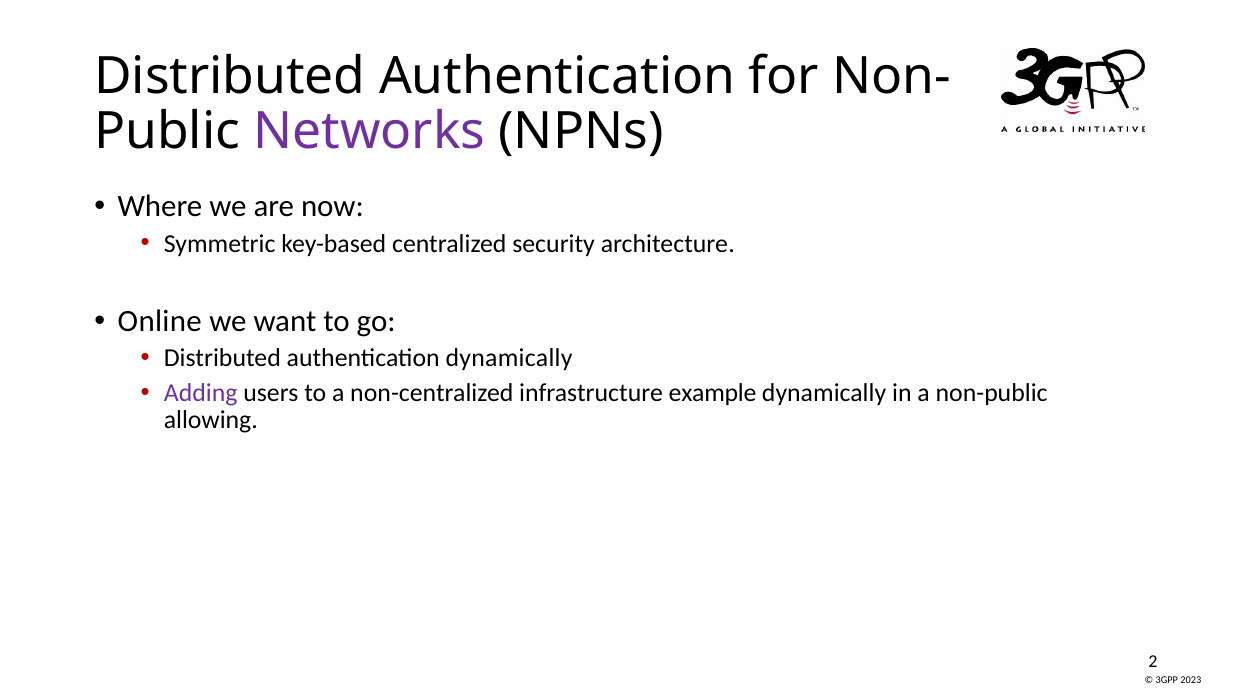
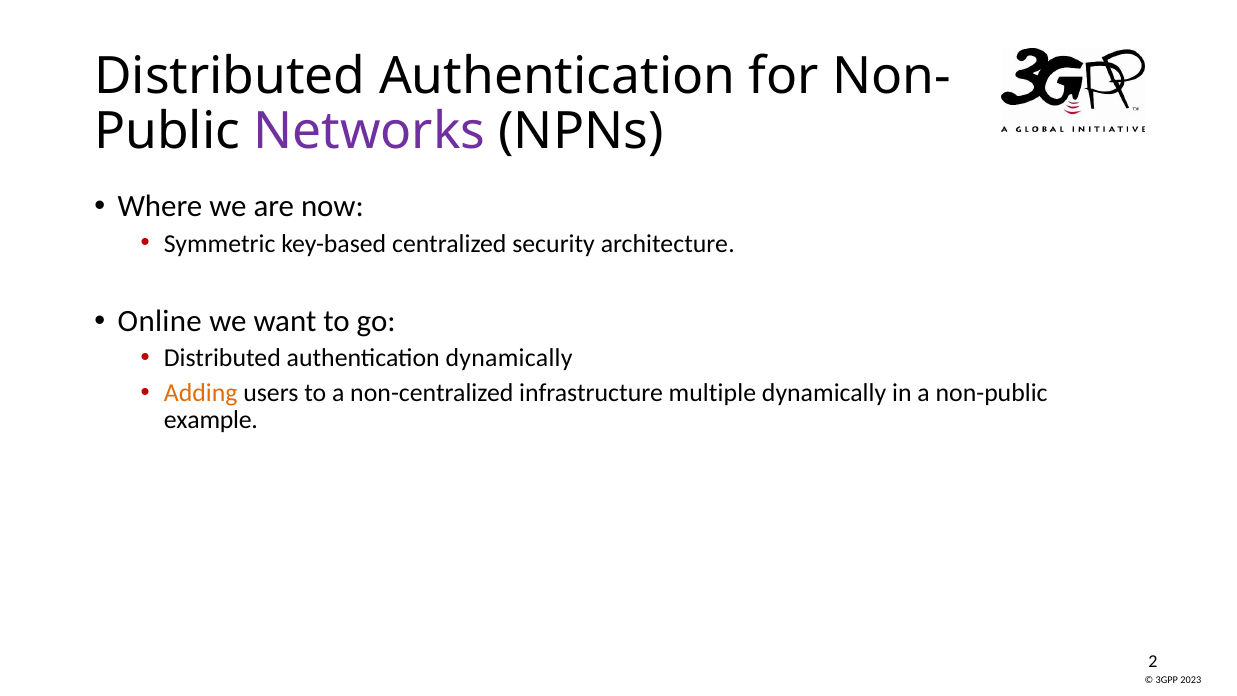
Adding colour: purple -> orange (201, 393)
example: example -> multiple (712, 393)
allowing: allowing -> example (211, 420)
